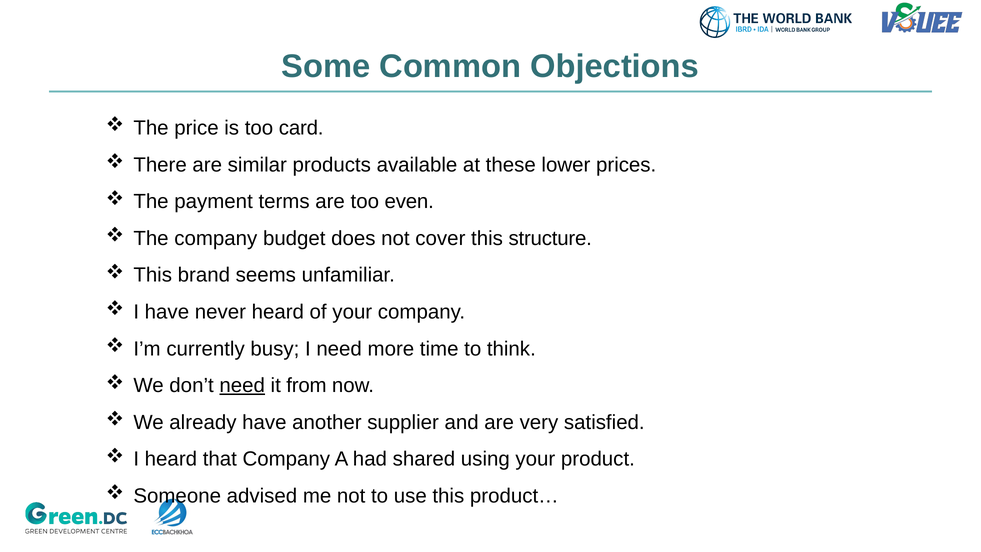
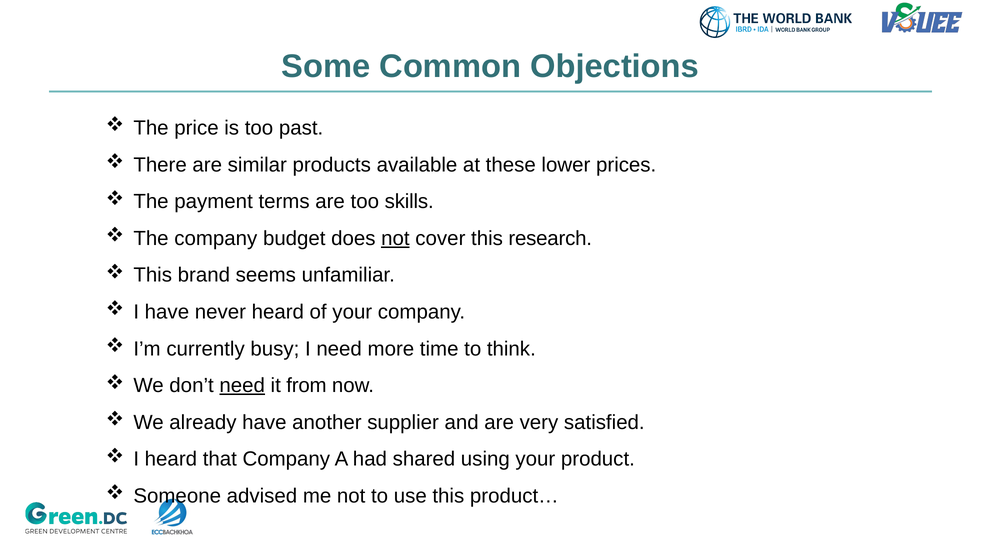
card: card -> past (301, 128)
even: even -> skills (409, 201)
not underline: none -> present (395, 238)
structure: structure -> research (550, 238)
